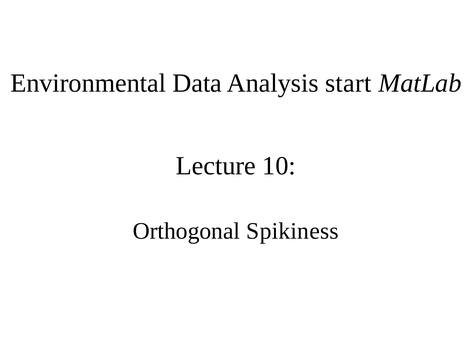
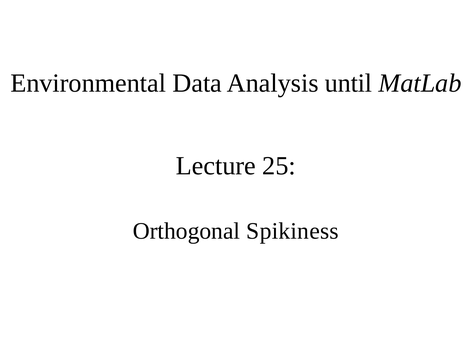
start: start -> until (348, 83)
10: 10 -> 25 (279, 166)
